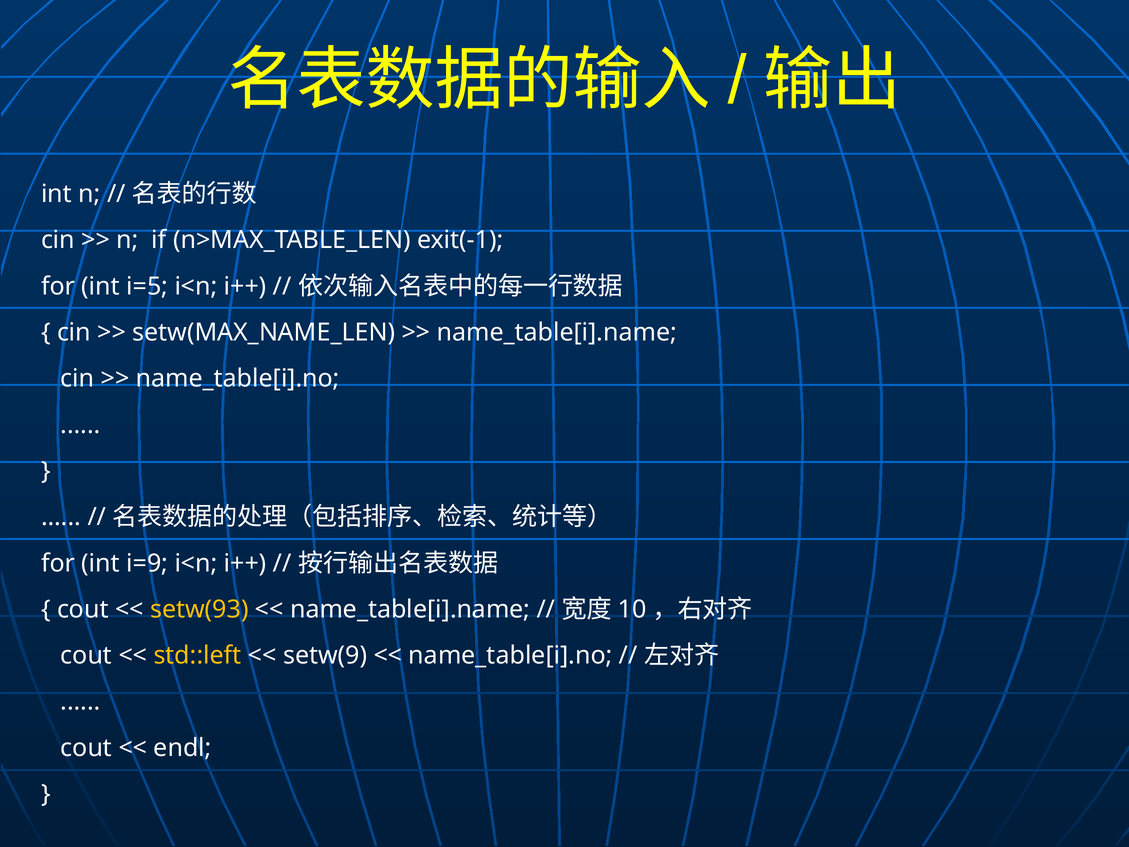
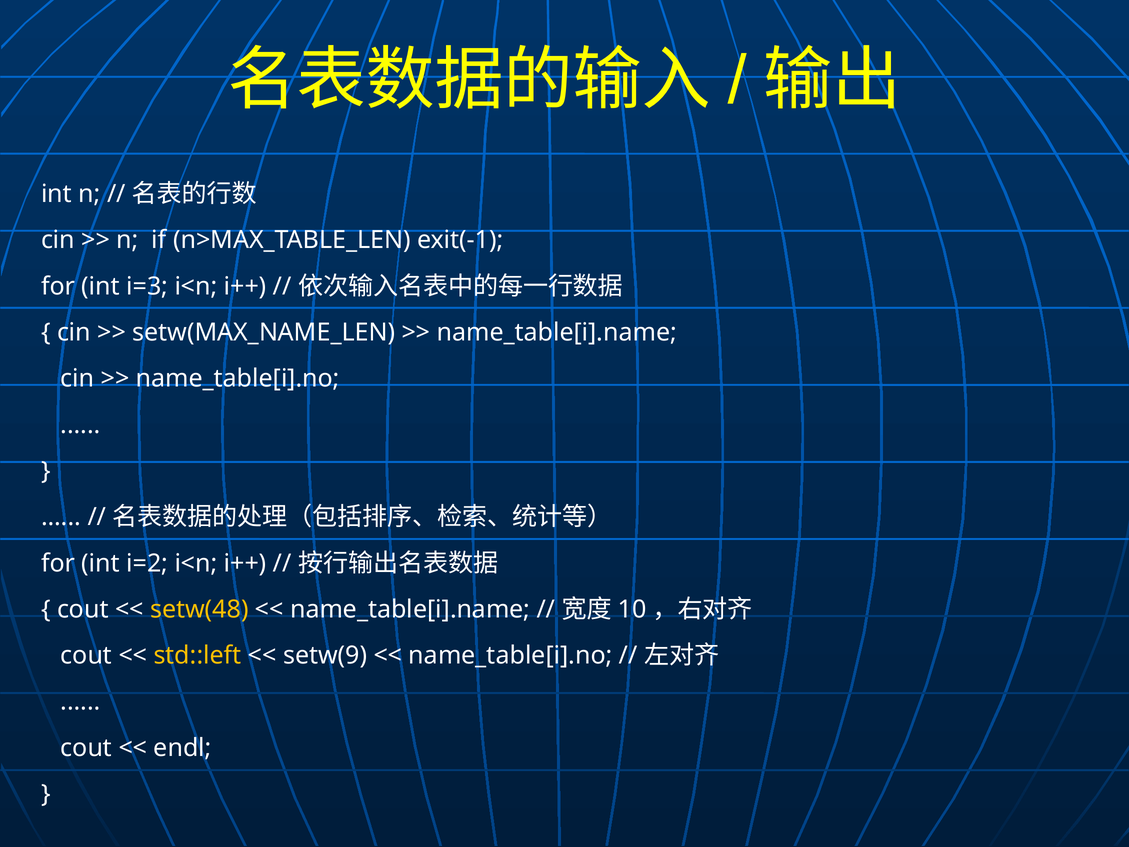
i=5: i=5 -> i=3 (147, 286)
i=9: i=9 -> i=2 (147, 563)
setw(93: setw(93 -> setw(48 (199, 609)
